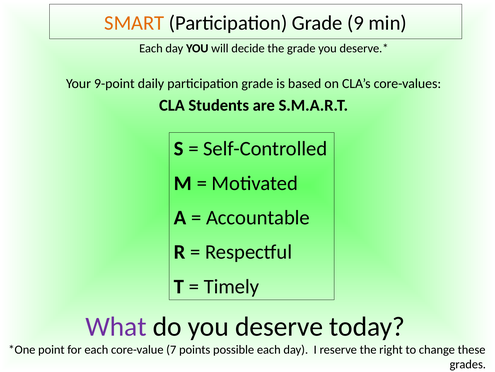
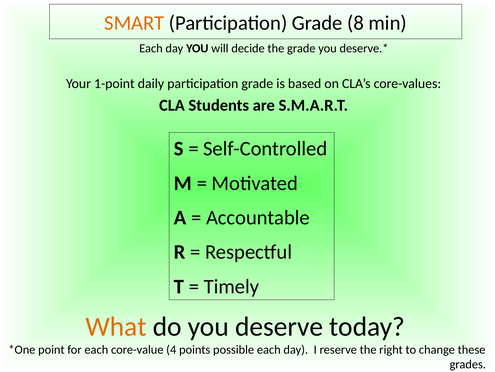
9: 9 -> 8 (356, 23)
9-point: 9-point -> 1-point (114, 83)
What colour: purple -> orange (116, 326)
7: 7 -> 4 (171, 349)
